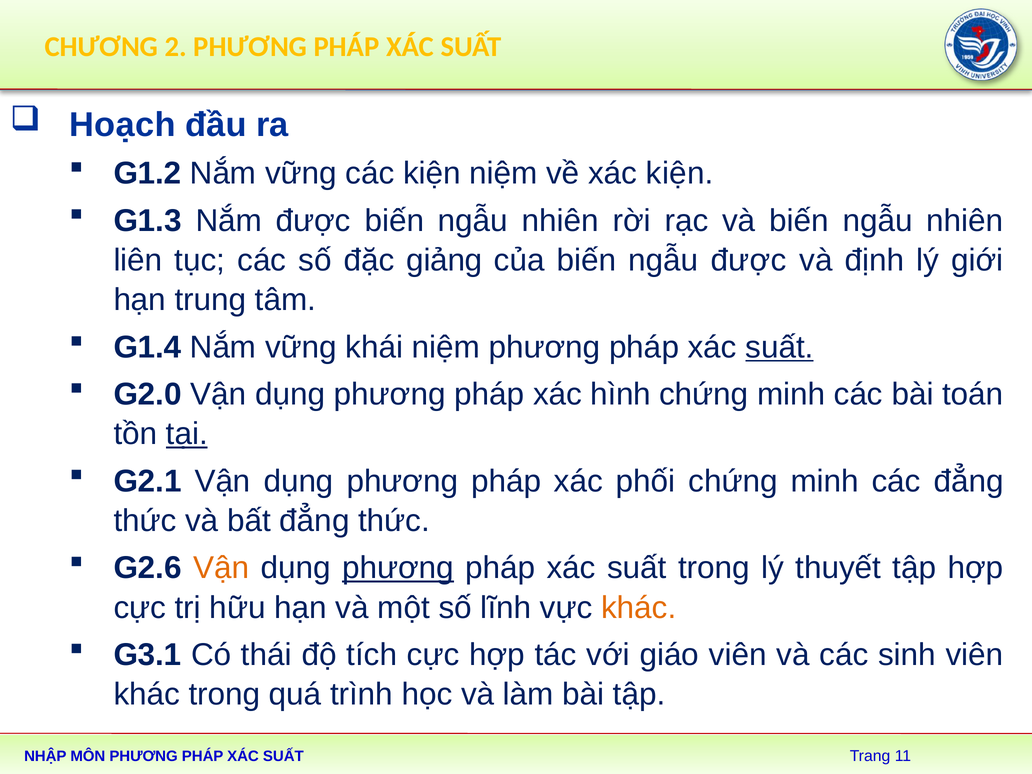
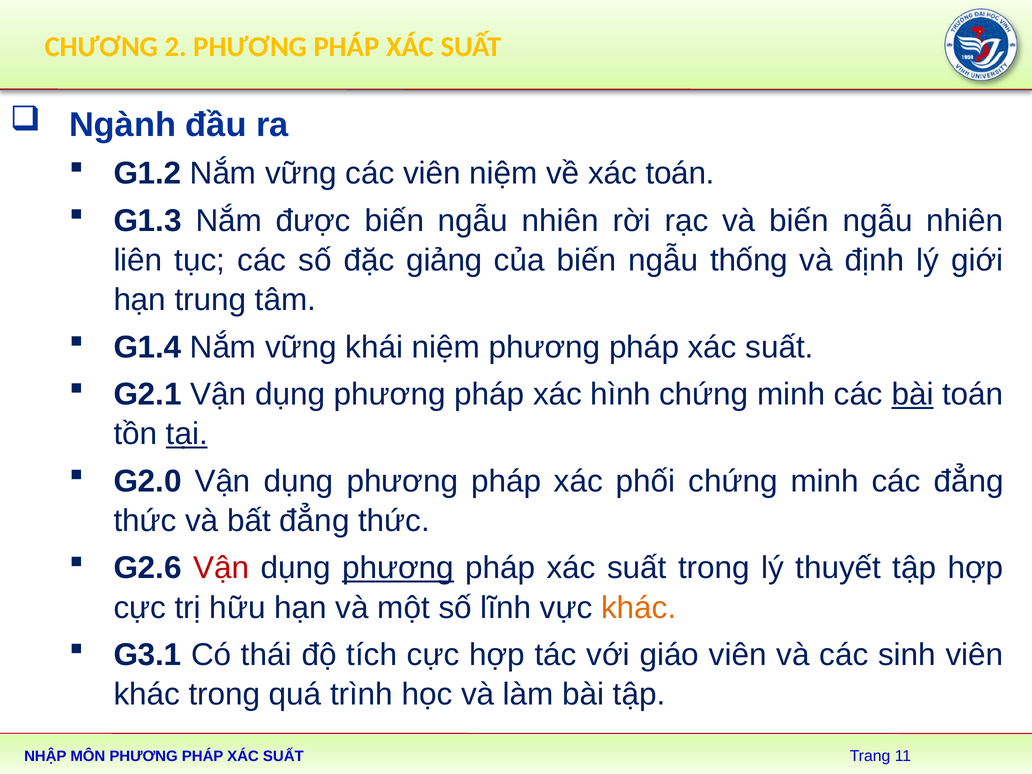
Hoạch: Hoạch -> Ngành (123, 125)
các kiện: kiện -> viên (432, 173)
xác kiện: kiện -> toán (680, 173)
ngẫu được: được -> thống (749, 260)
suất underline: present -> none (779, 347)
G2.0: G2.0 -> G2.1 (148, 394)
bài underline: none -> present (913, 394)
G2.1: G2.1 -> G2.0 (148, 481)
Vận colour: orange -> red (221, 568)
